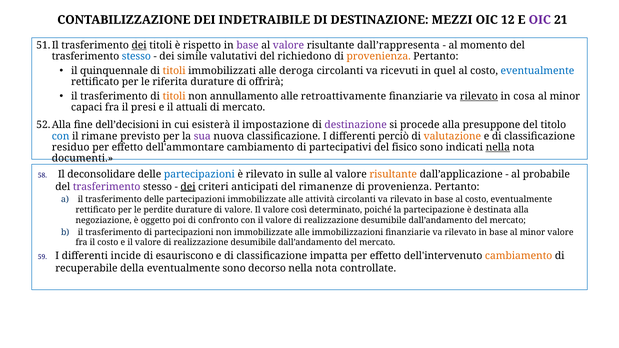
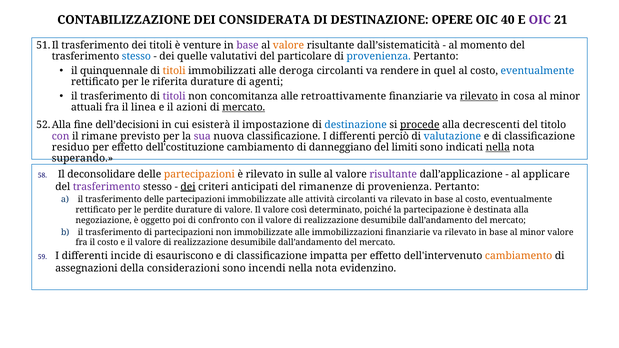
INDETRAIBILE: INDETRAIBILE -> CONSIDERATA (264, 20)
MEZZI: MEZZI -> OPERE (452, 20)
12: 12 -> 40 (508, 20)
dei underline: present -> none (139, 45)
rispetto: rispetto -> venture (202, 45)
valore colour: purple -> orange (288, 45)
dall’rappresenta: dall’rappresenta -> dall’sistematicità (399, 45)
simile: simile -> quelle (192, 57)
richiedono: richiedono -> particolare (305, 57)
provenienza colour: orange -> blue (379, 57)
ricevuti: ricevuti -> rendere (399, 71)
offrirà: offrirà -> agenti (266, 82)
titoli colour: orange -> purple (174, 96)
annullamento: annullamento -> concomitanza (244, 96)
capaci: capaci -> attuali (87, 108)
presi: presi -> linea (144, 108)
attuali: attuali -> azioni (192, 108)
mercato underline: none -> present (244, 108)
destinazione colour: purple -> blue (356, 125)
procede underline: none -> present (420, 125)
presuppone: presuppone -> decrescenti (491, 125)
con colour: blue -> purple (61, 136)
valutazione colour: orange -> blue (452, 136)
dell'ammontare: dell'ammontare -> dell'costituzione (185, 147)
partecipativi: partecipativi -> danneggiano (340, 147)
fisico: fisico -> limiti (405, 147)
documenti: documenti -> superando (82, 159)
partecipazioni colour: blue -> orange (199, 174)
risultante colour: orange -> purple (393, 174)
probabile: probabile -> applicare (546, 174)
recuperabile: recuperabile -> assegnazioni (86, 269)
della eventualmente: eventualmente -> considerazioni (183, 269)
decorso: decorso -> incendi (267, 269)
controllate: controllate -> evidenzino (368, 269)
